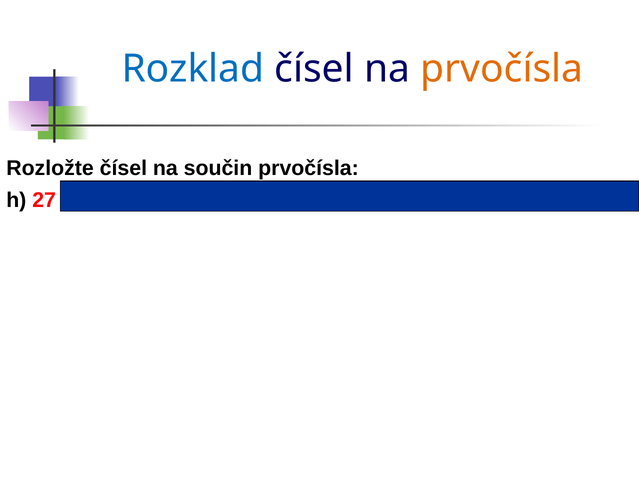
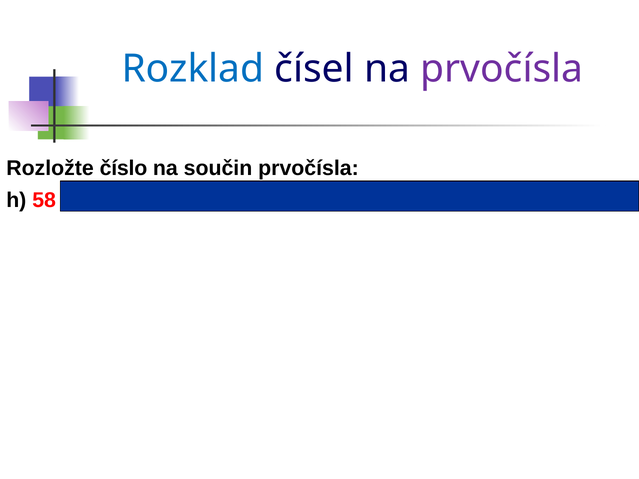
prvočísla colour: orange -> purple (502, 69)
Rozložte čísel: čísel -> číslo (123, 168)
27: 27 -> 58 (44, 200)
